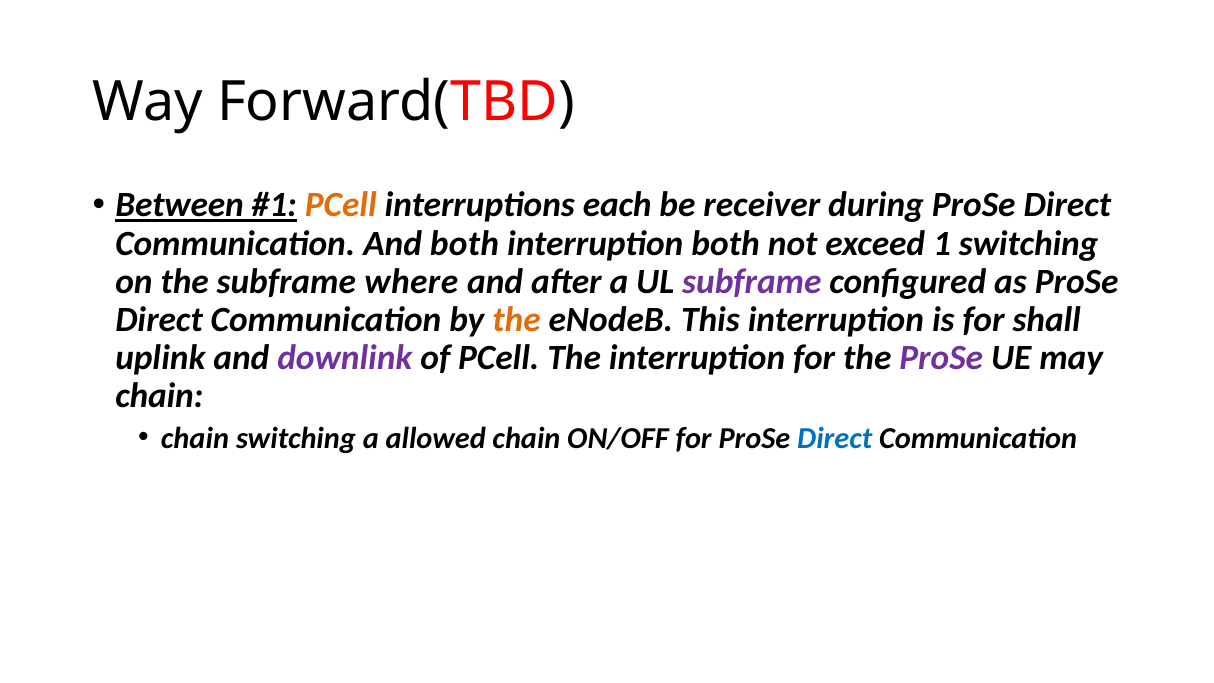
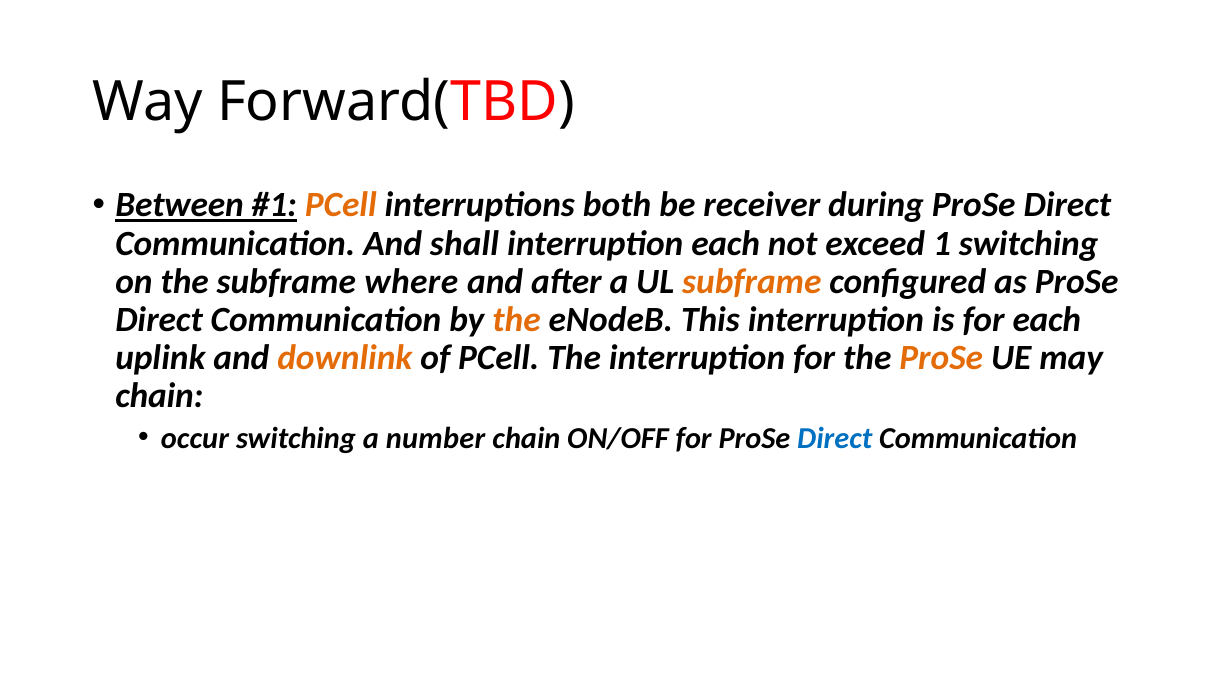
each: each -> both (617, 205)
And both: both -> shall (465, 243)
interruption both: both -> each (726, 243)
subframe colour: purple -> orange (752, 282)
for shall: shall -> each (1047, 320)
downlink colour: purple -> orange (345, 358)
ProSe colour: purple -> orange (941, 358)
chain: chain -> occur (195, 438)
allowed: allowed -> number (436, 438)
